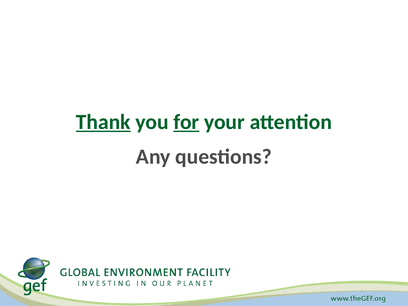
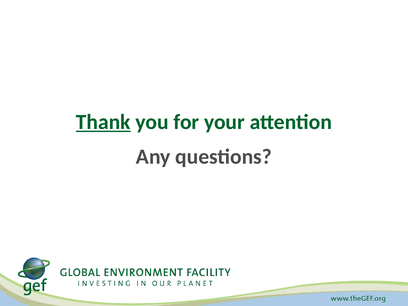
for underline: present -> none (186, 122)
